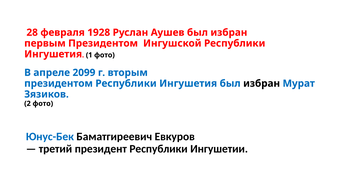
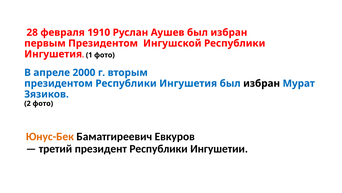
1928: 1928 -> 1910 (99, 32)
2099: 2099 -> 2000 (84, 72)
Юнус-Бек colour: blue -> orange (50, 136)
